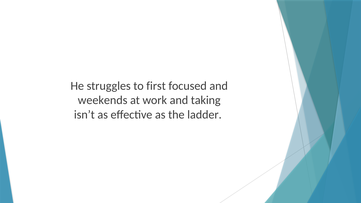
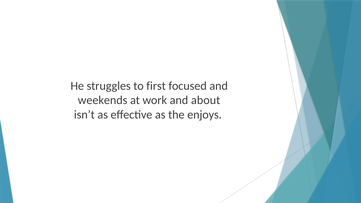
taking: taking -> about (206, 100)
ladder: ladder -> enjoys (205, 115)
